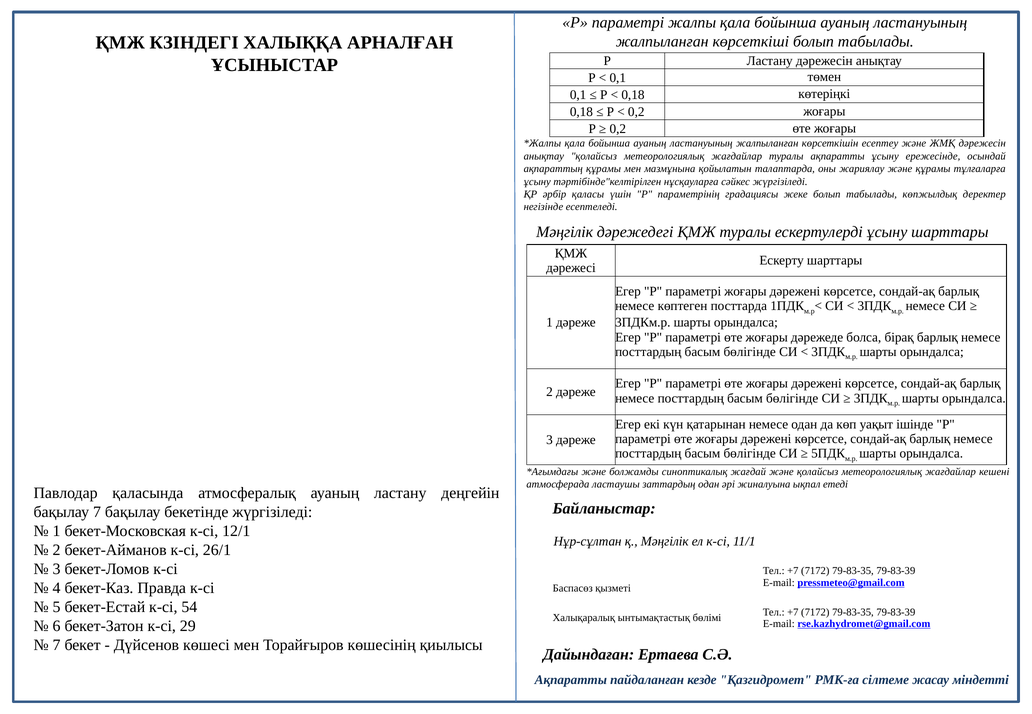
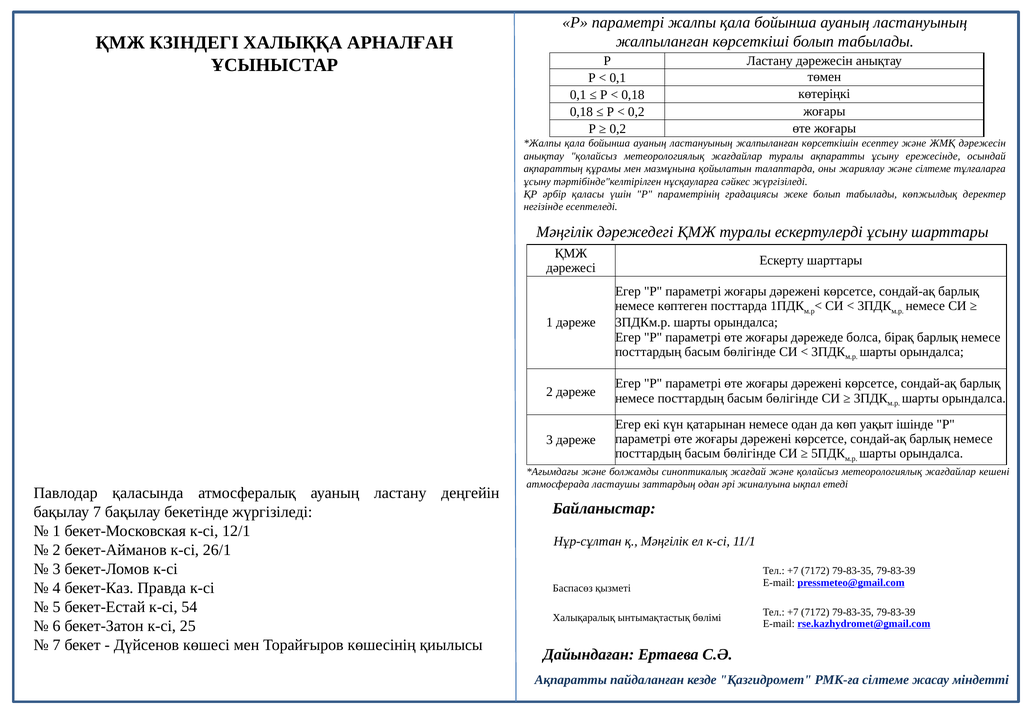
және құрамы: құрамы -> сілтеме (933, 169)
29: 29 -> 25 (188, 627)
